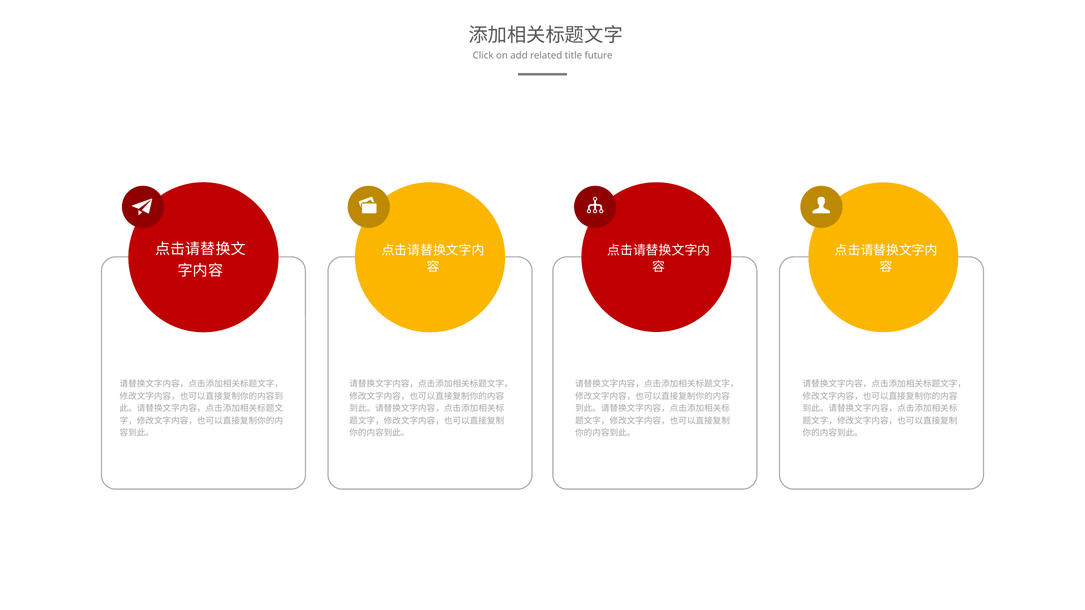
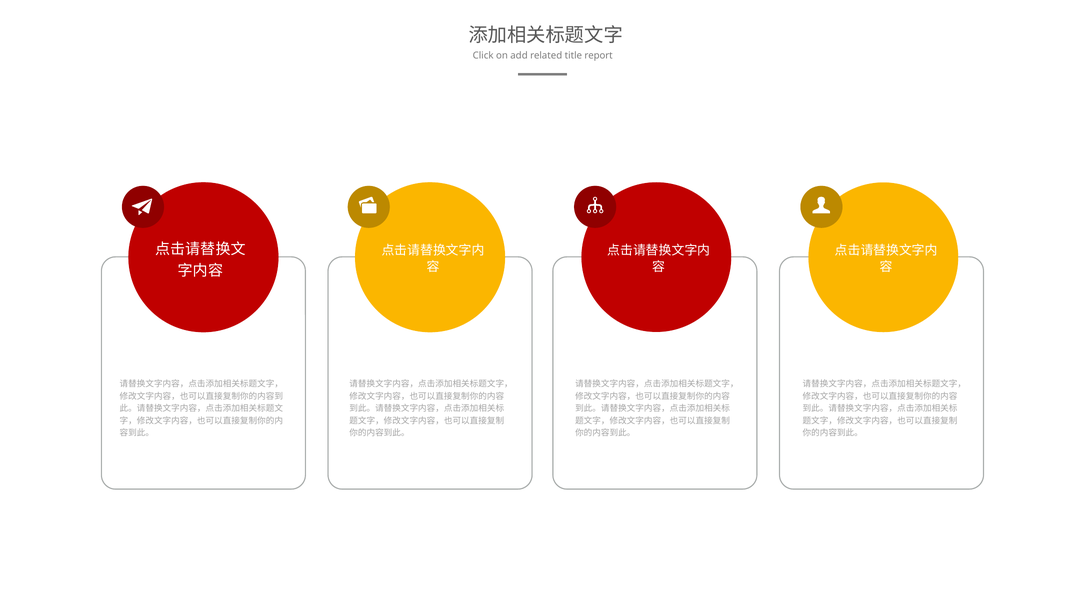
future: future -> report (599, 56)
